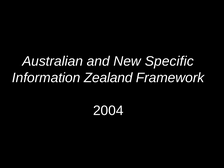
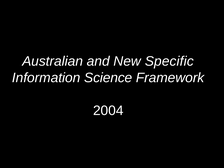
Zealand: Zealand -> Science (108, 78)
